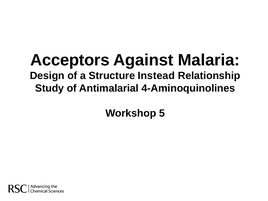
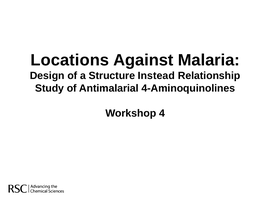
Acceptors: Acceptors -> Locations (70, 60)
5: 5 -> 4 (162, 113)
